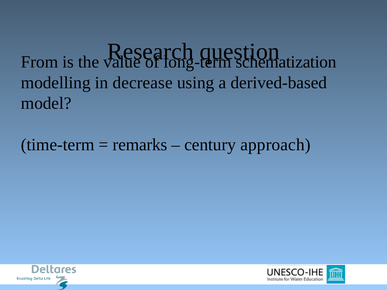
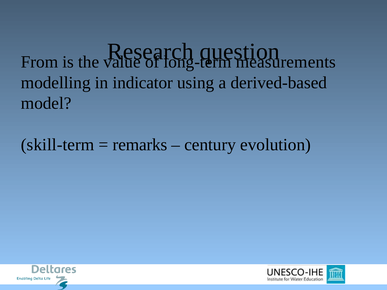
schematization: schematization -> measurements (286, 62)
decrease: decrease -> indicator (143, 83)
time-term: time-term -> skill-term (58, 145)
approach: approach -> evolution (276, 145)
